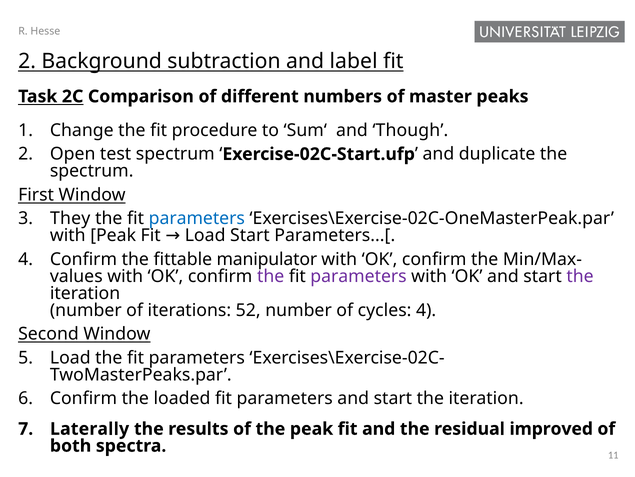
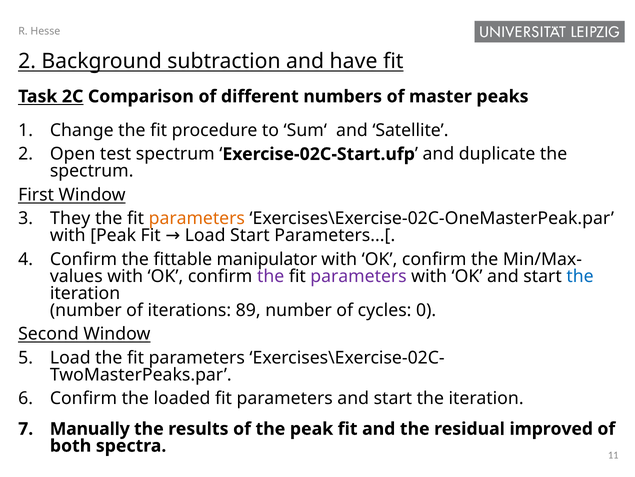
label: label -> have (354, 61)
Though: Though -> Satellite (410, 130)
parameters colour: blue -> orange (197, 218)
the colour: purple -> blue (580, 276)
52: 52 -> 89 (248, 310)
cycles 4: 4 -> 0 (426, 310)
Laterally: Laterally -> Manually (90, 428)
